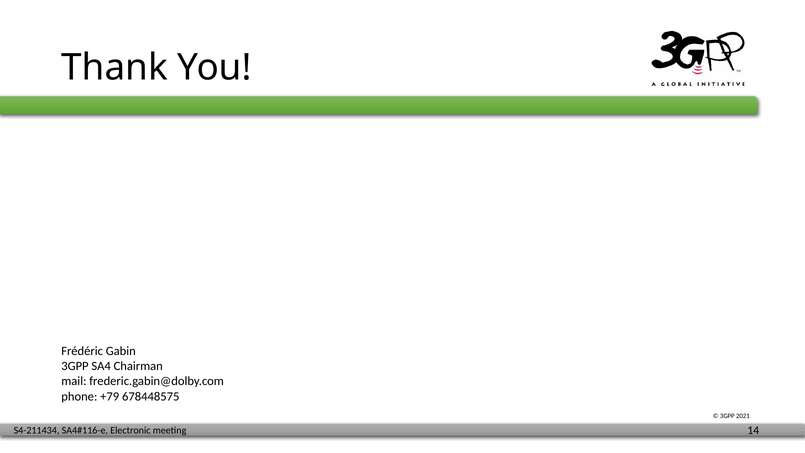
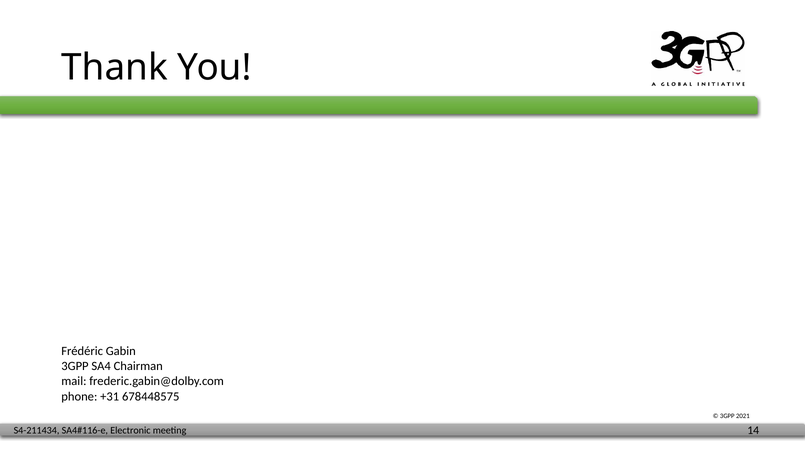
+79: +79 -> +31 (110, 396)
